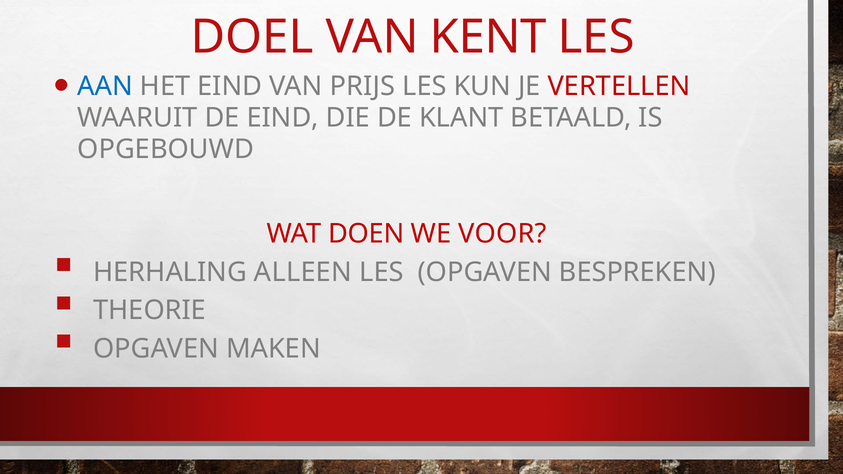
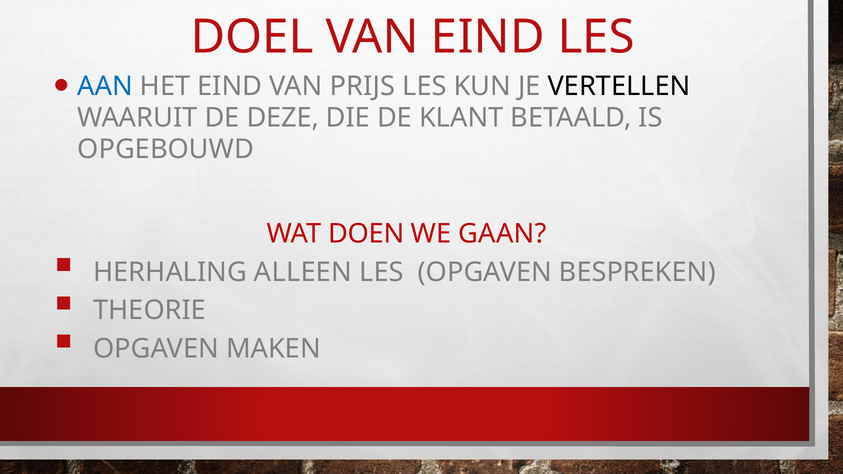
VAN KENT: KENT -> EIND (488, 37)
VERTELLEN colour: red -> black (619, 86)
DE EIND: EIND -> DEZE (283, 118)
VOOR: VOOR -> GAAN (502, 234)
